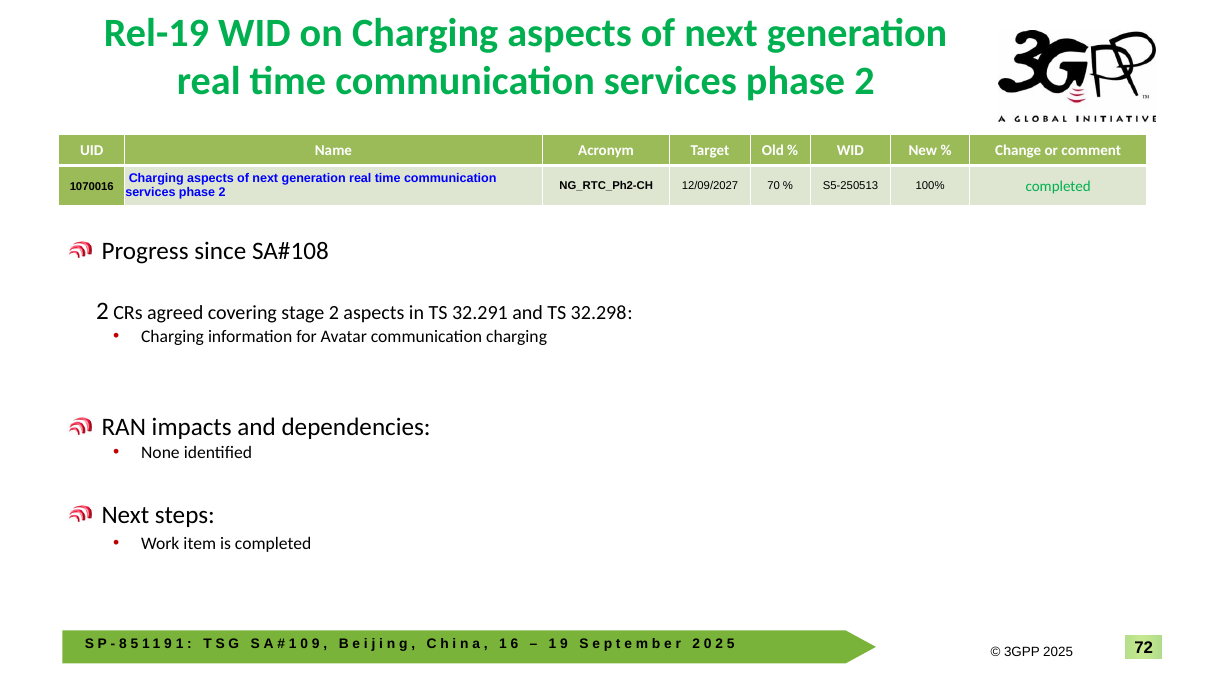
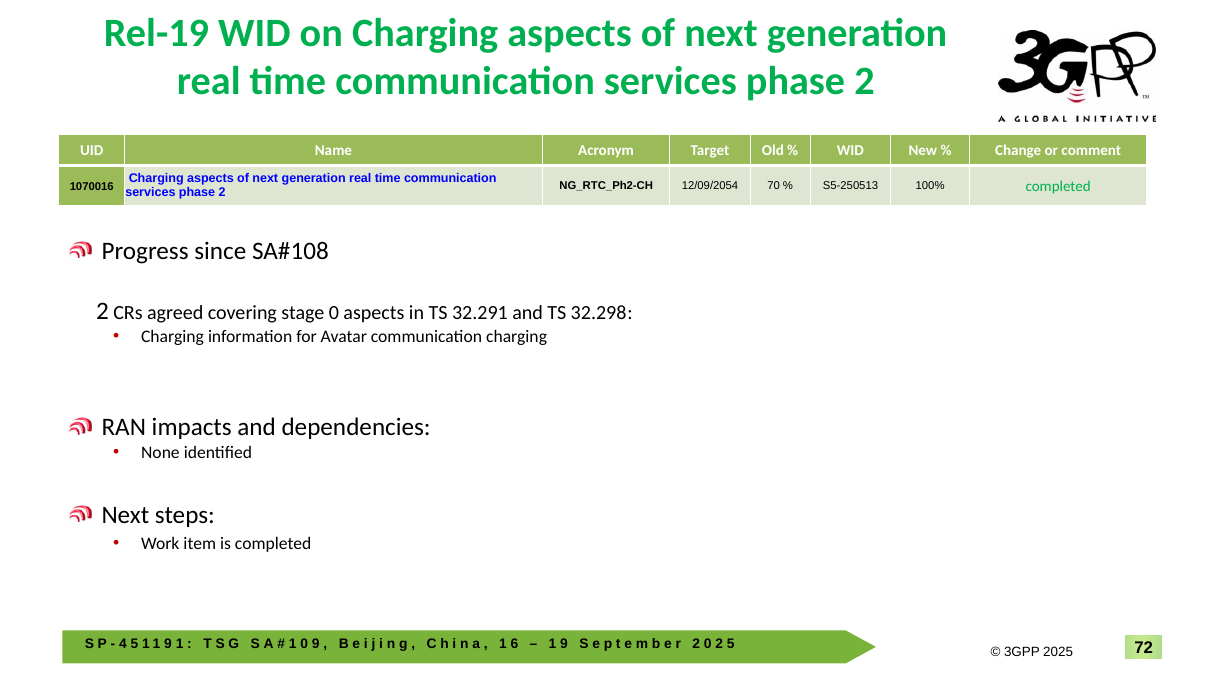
12/09/2027: 12/09/2027 -> 12/09/2054 (710, 186)
stage 2: 2 -> 0 (334, 313)
8: 8 -> 4 (123, 644)
